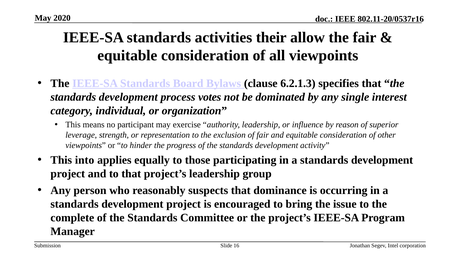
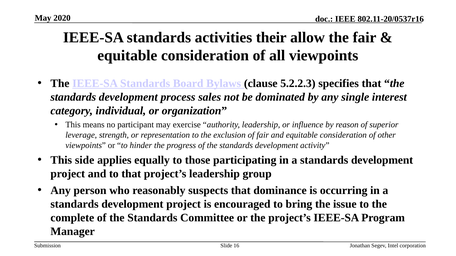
6.2.1.3: 6.2.1.3 -> 5.2.2.3 (298, 83)
votes: votes -> sales (210, 97)
into: into -> side (85, 161)
